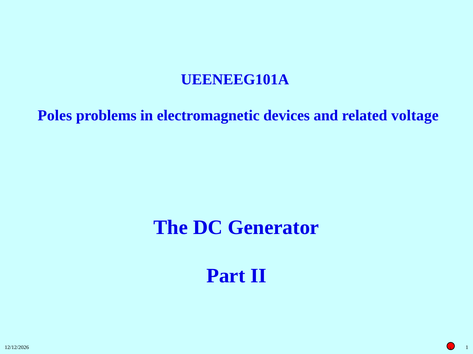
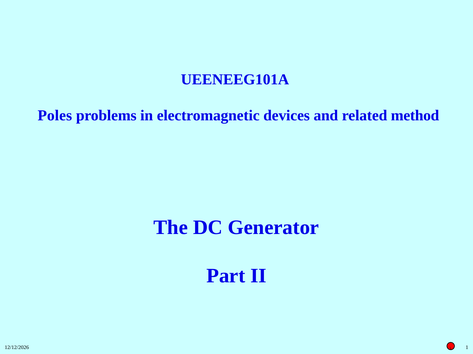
voltage: voltage -> method (415, 116)
